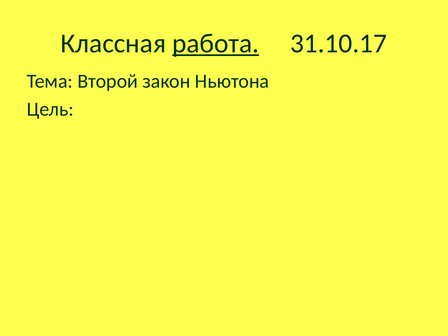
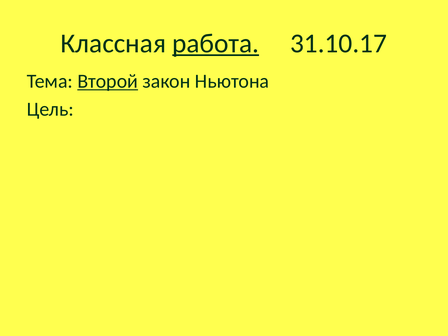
Второй underline: none -> present (108, 81)
